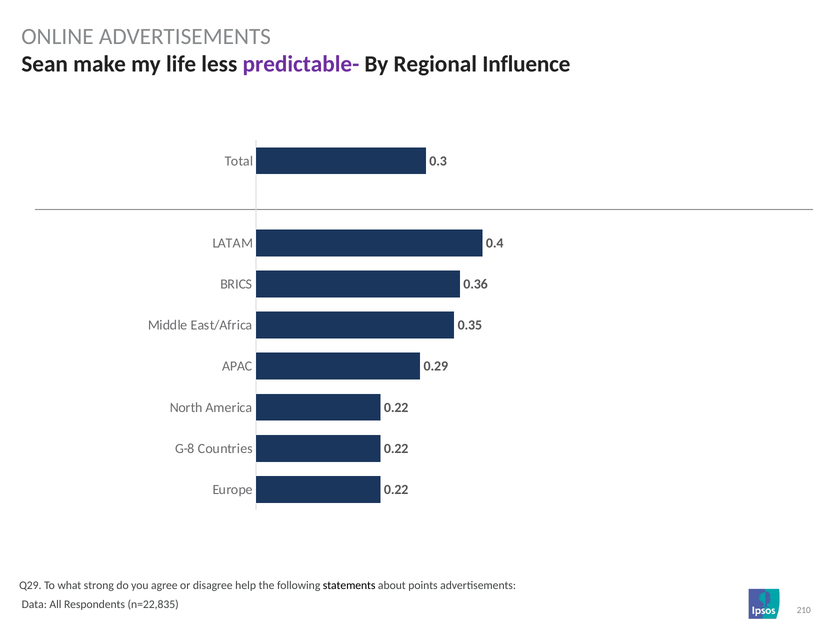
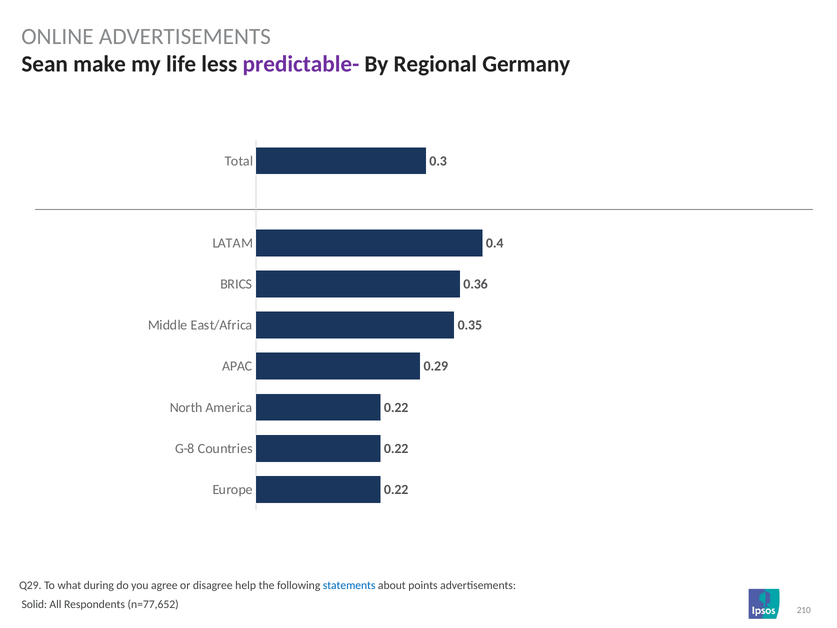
Influence: Influence -> Germany (526, 64)
strong: strong -> during (99, 585)
statements colour: black -> blue (349, 585)
Data: Data -> Solid (34, 604)
n=22,835: n=22,835 -> n=77,652 (153, 604)
